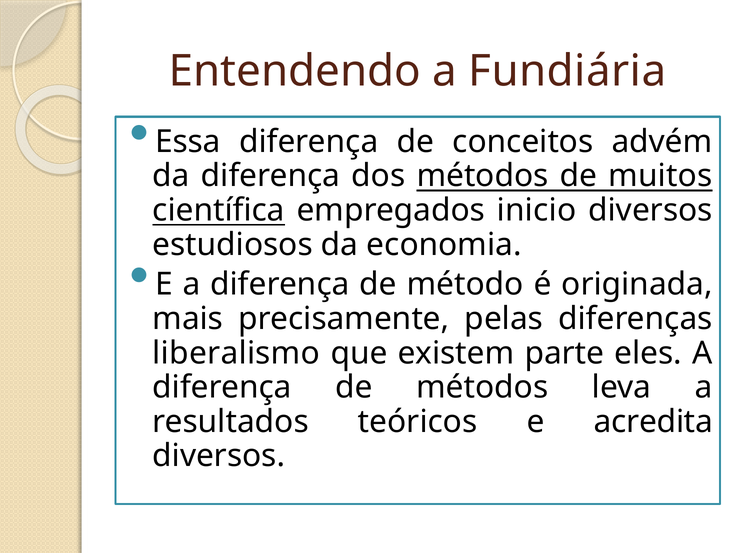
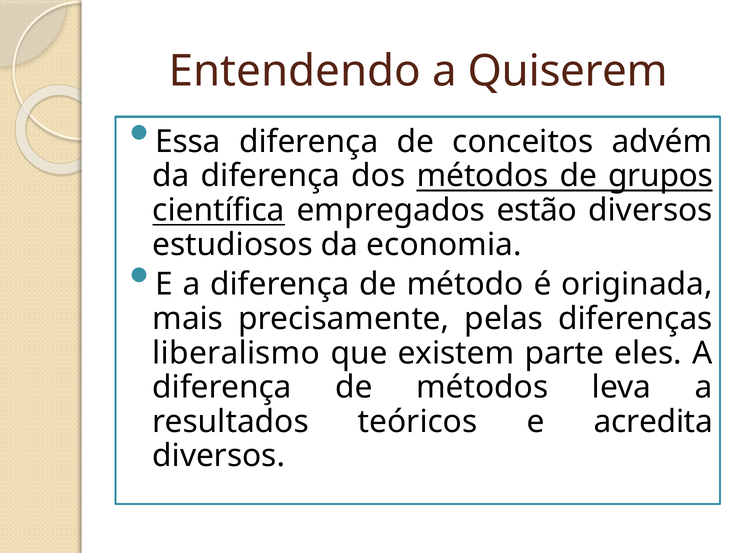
Fundiária: Fundiária -> Quiserem (568, 71)
muitos: muitos -> grupos (661, 176)
inicio: inicio -> estão (537, 210)
